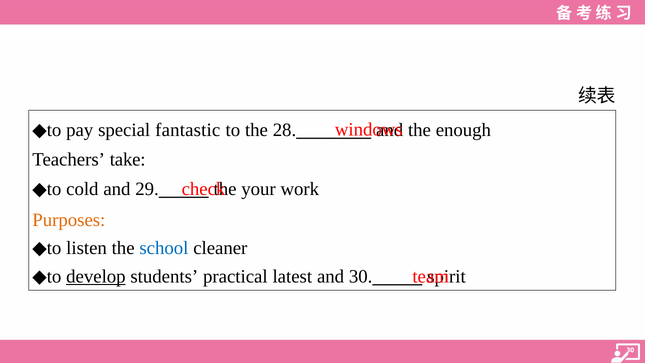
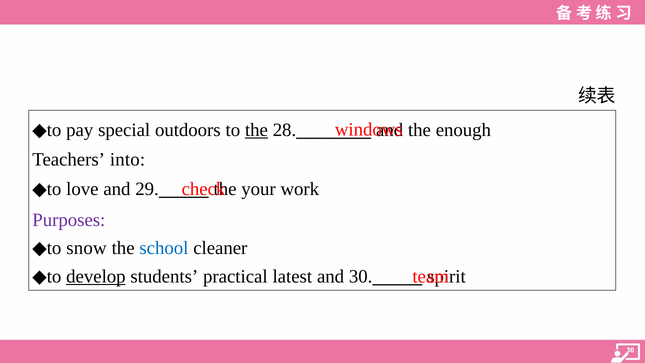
fantastic: fantastic -> outdoors (188, 130)
the underline: none -> present (256, 130)
take: take -> into (128, 159)
cold: cold -> love (82, 189)
Purposes colour: orange -> purple (69, 220)
listen: listen -> snow (86, 248)
